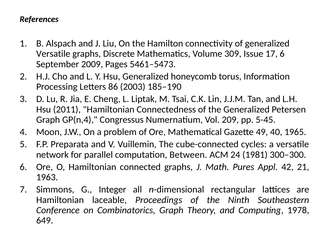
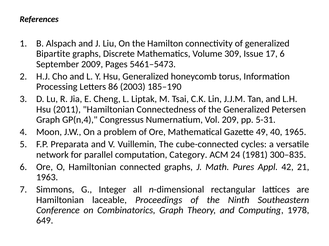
Versatile: Versatile -> Bipartite (53, 54)
5-45: 5-45 -> 5-31 (266, 120)
Between: Between -> Category (188, 155)
300–300: 300–300 -> 300–835 (288, 155)
